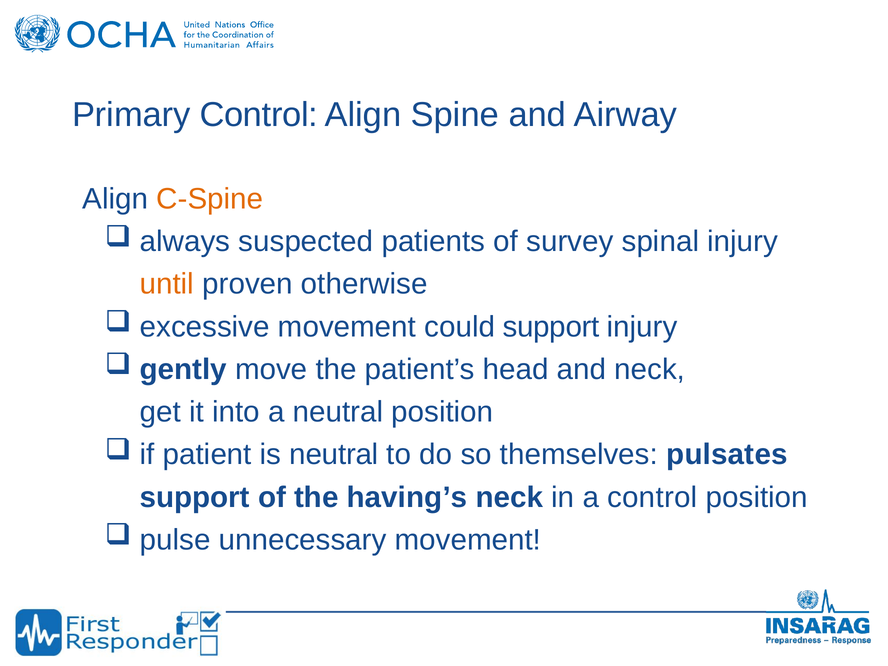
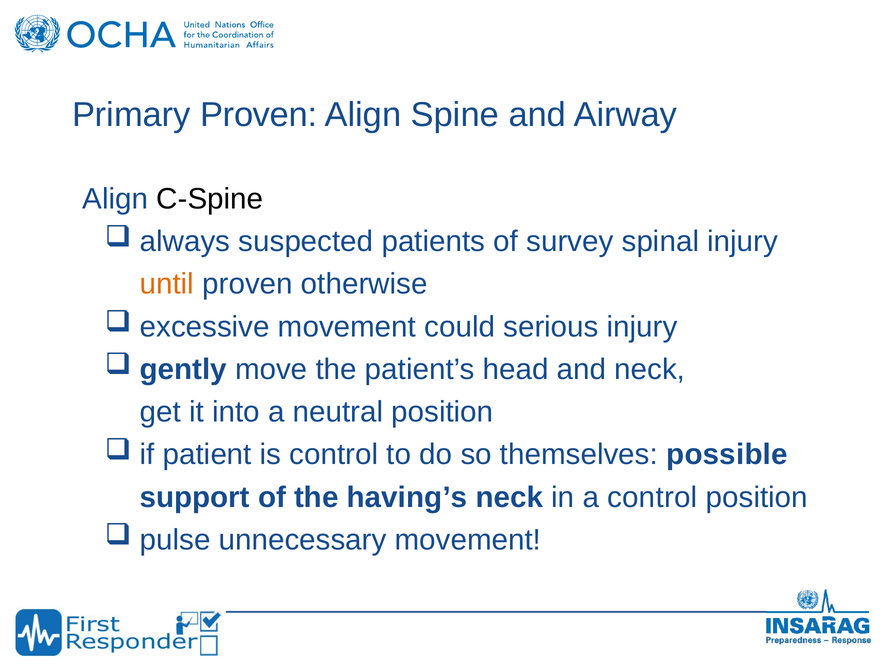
Primary Control: Control -> Proven (259, 115)
C-Spine colour: orange -> black (210, 199)
could support: support -> serious (551, 327)
is neutral: neutral -> control (334, 455)
pulsates: pulsates -> possible (727, 455)
